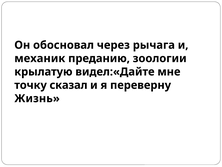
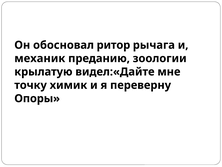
через: через -> ритор (113, 45)
сказал: сказал -> химик (68, 85)
Жизнь: Жизнь -> Опоры (37, 98)
